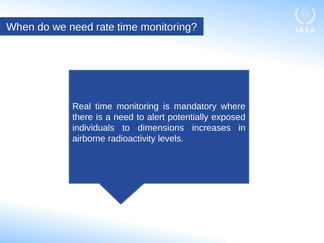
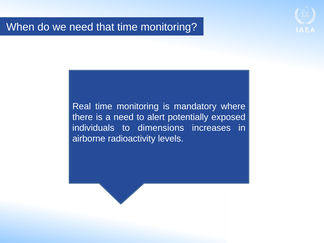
rate: rate -> that (105, 27)
